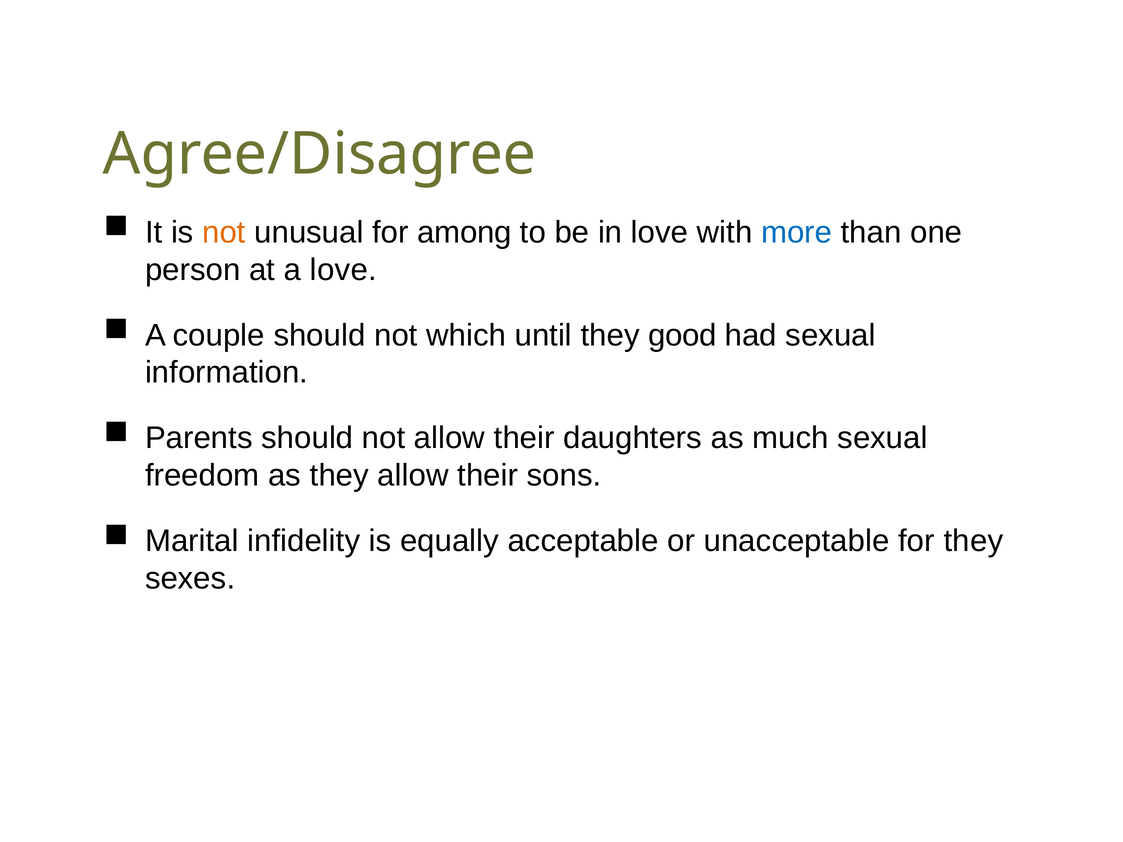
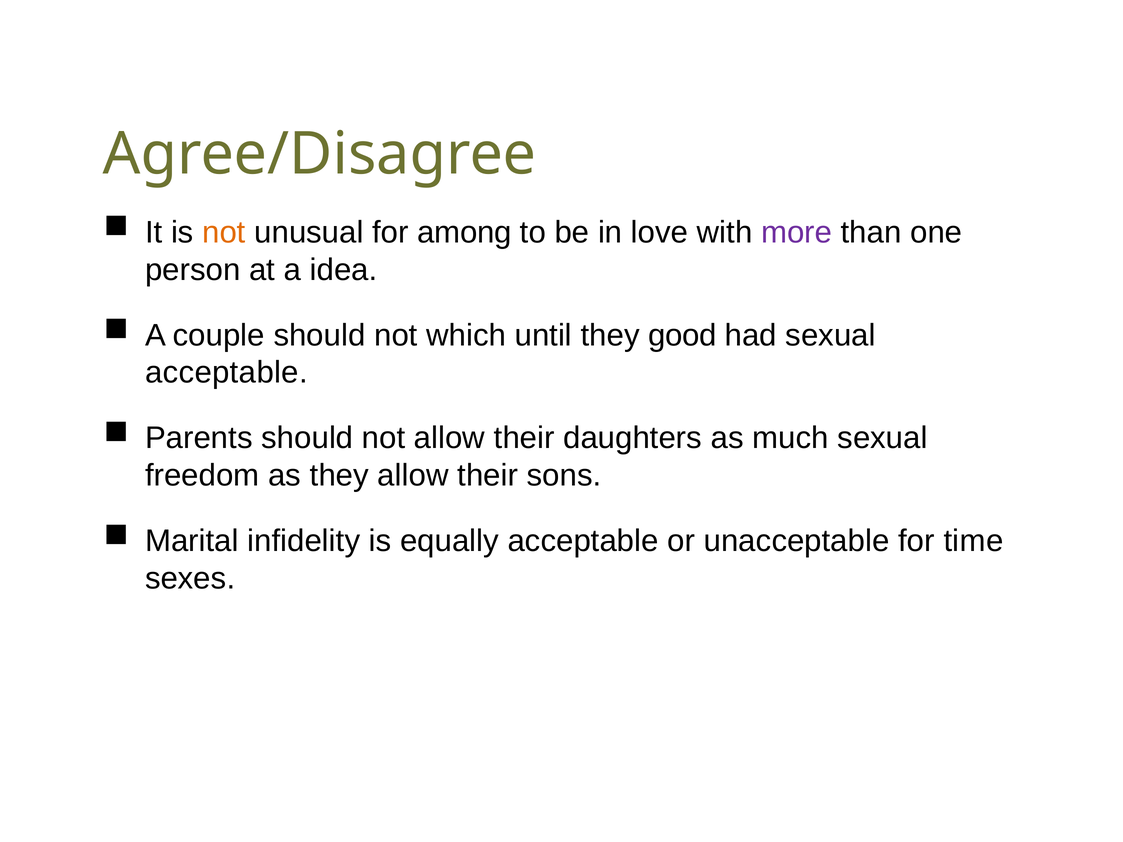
more colour: blue -> purple (797, 232)
a love: love -> idea (344, 270)
information: information -> acceptable (226, 373)
for they: they -> time (973, 541)
